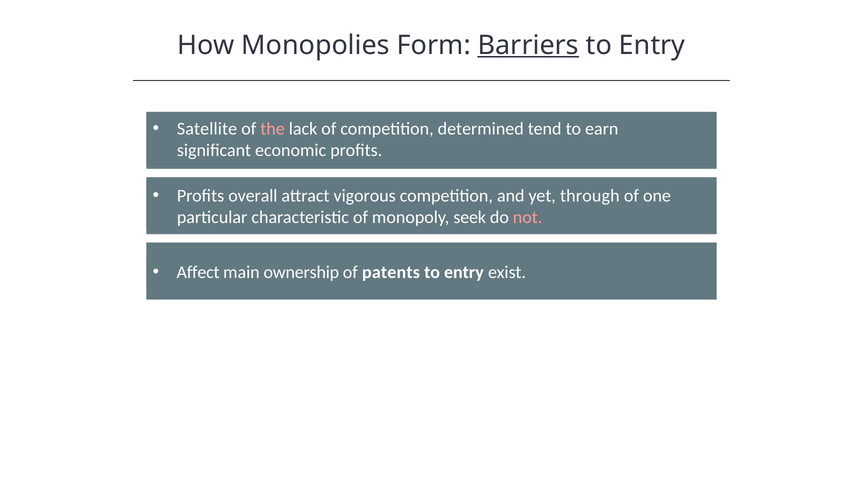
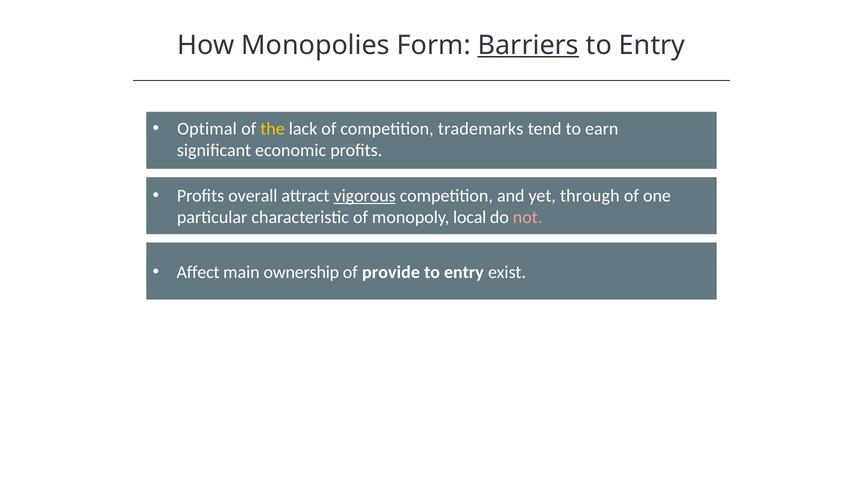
Satellite: Satellite -> Optimal (207, 129)
the colour: pink -> yellow (272, 129)
determined: determined -> trademarks (481, 129)
vigorous underline: none -> present (365, 196)
seek: seek -> local (470, 218)
patents: patents -> provide (391, 272)
